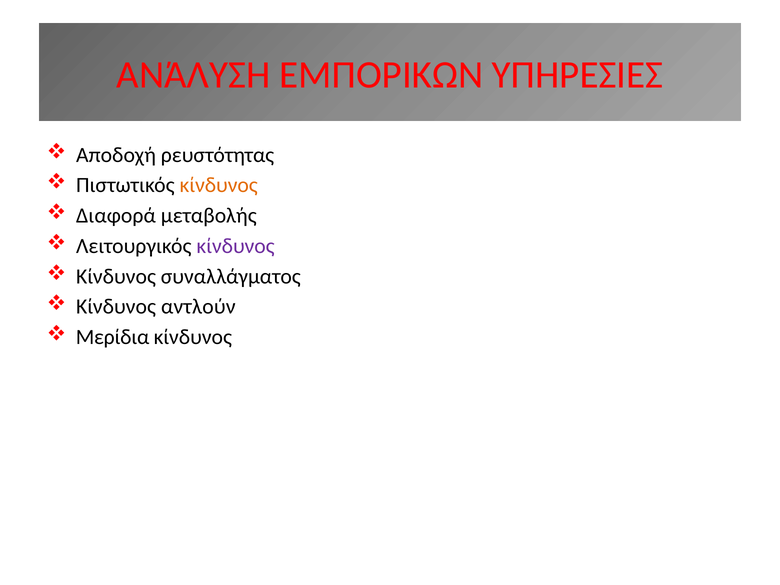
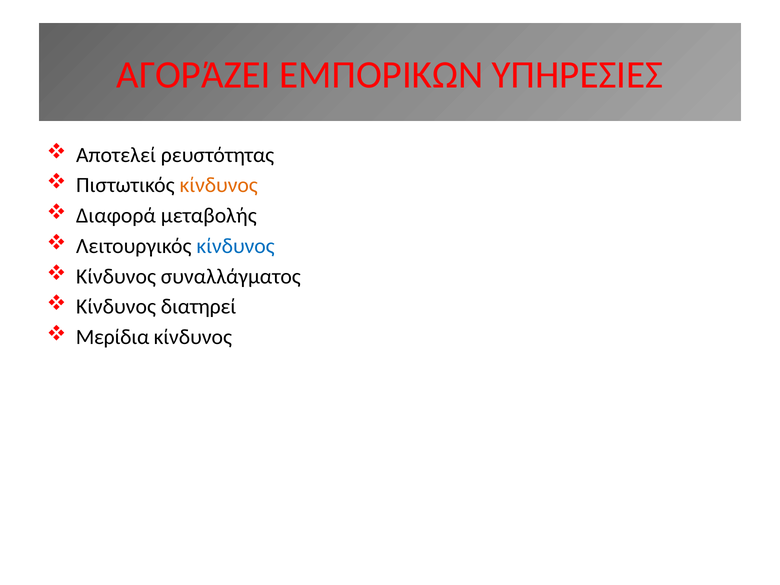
ΑΝΆΛΥΣΗ: ΑΝΆΛΥΣΗ -> ΑΓΟΡΆΖΕΙ (194, 75)
Αποδοχή: Αποδοχή -> Αποτελεί (116, 155)
κίνδυνος colour: purple -> blue (236, 246)
αντλούν: αντλούν -> διατηρεί (199, 307)
